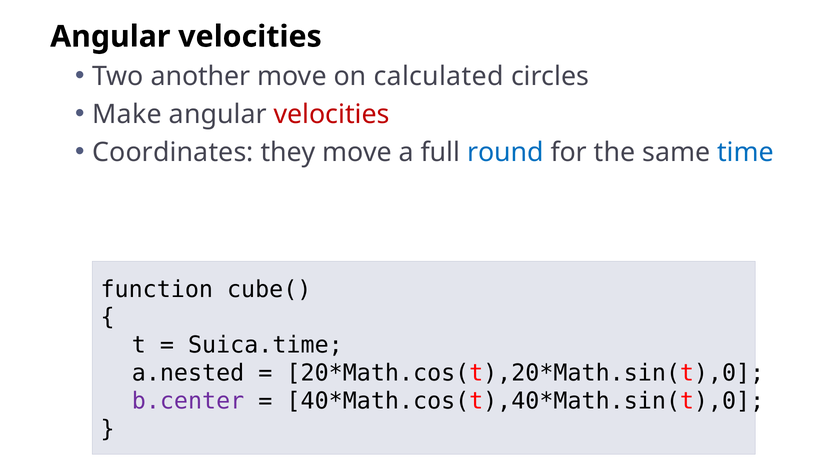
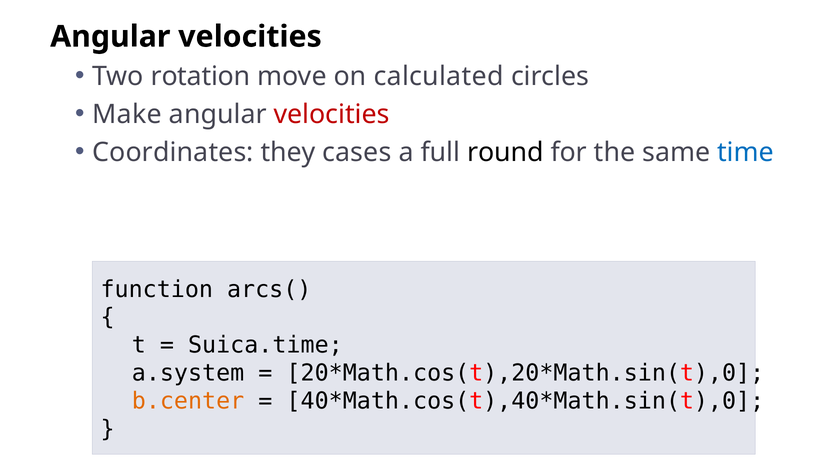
another: another -> rotation (201, 76)
they move: move -> cases (357, 152)
round colour: blue -> black (505, 152)
cube(: cube( -> arcs( (269, 289)
a.nested: a.nested -> a.system (188, 373)
b.center colour: purple -> orange (188, 401)
